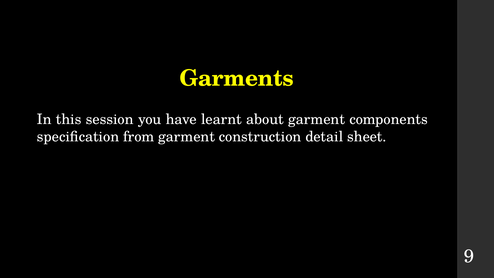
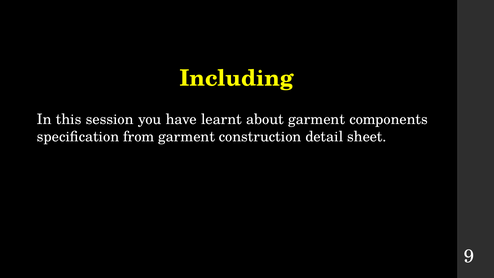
Garments: Garments -> Including (237, 78)
